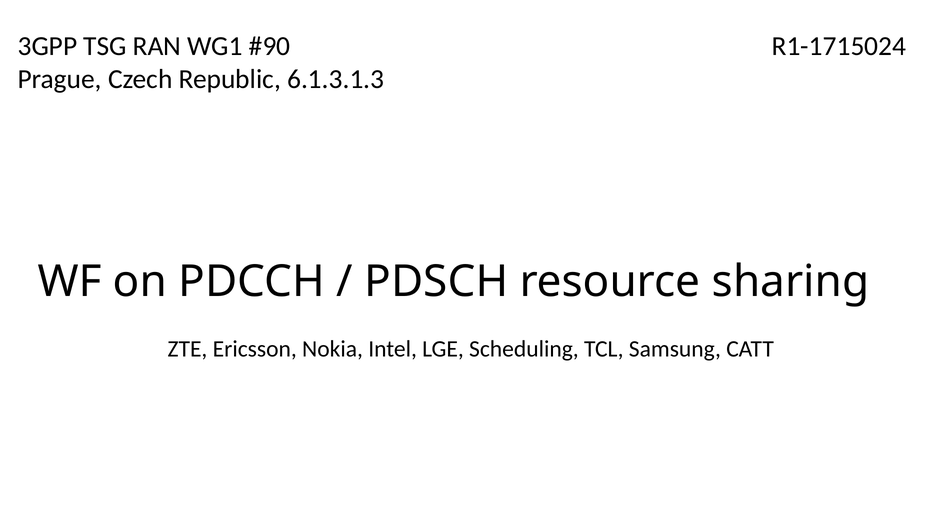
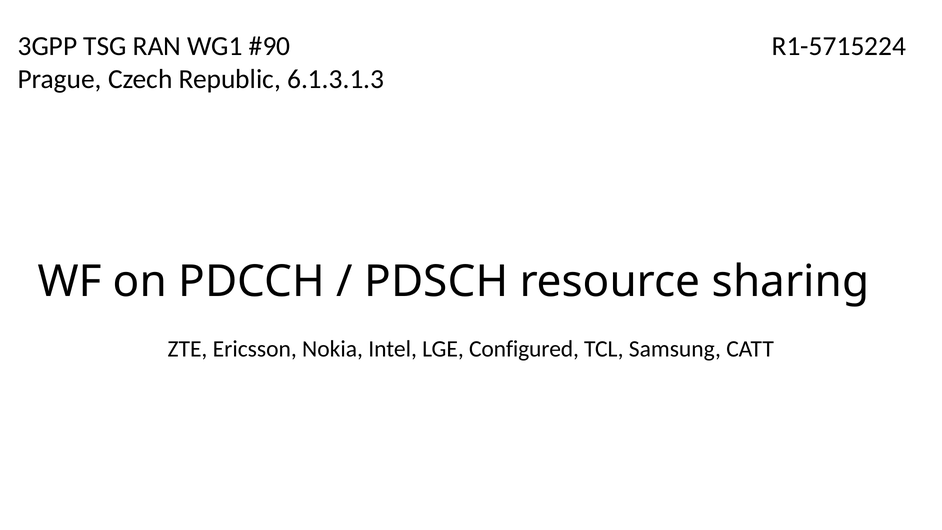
R1-1715024: R1-1715024 -> R1-5715224 (839, 46)
Scheduling: Scheduling -> Configured (524, 349)
